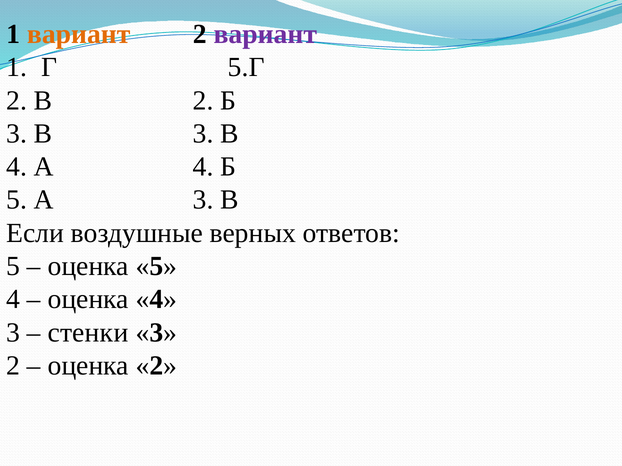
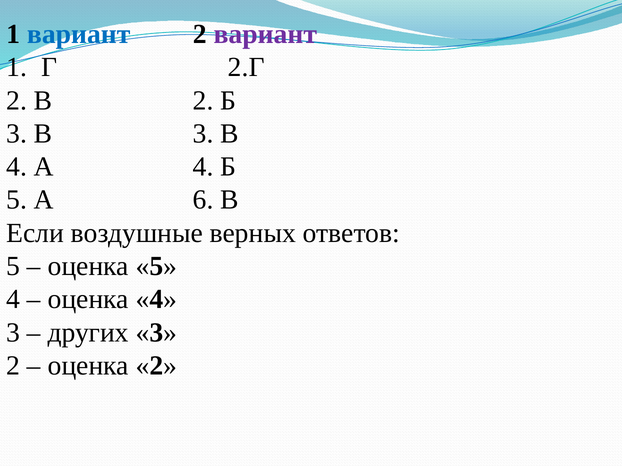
вариант colour: orange -> blue (79, 34)
5.Г: 5.Г -> 2.Г (246, 67)
А 3: 3 -> 6 (203, 200)
стенки: стенки -> других (88, 333)
